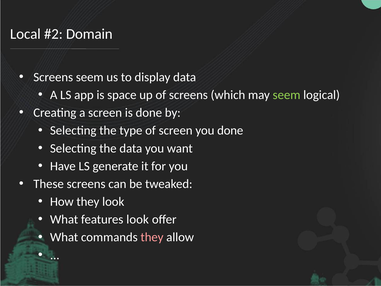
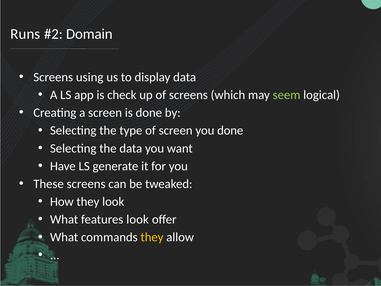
Local: Local -> Runs (25, 34)
Screens seem: seem -> using (90, 77)
space: space -> check (122, 95)
they colour: pink -> yellow (152, 237)
